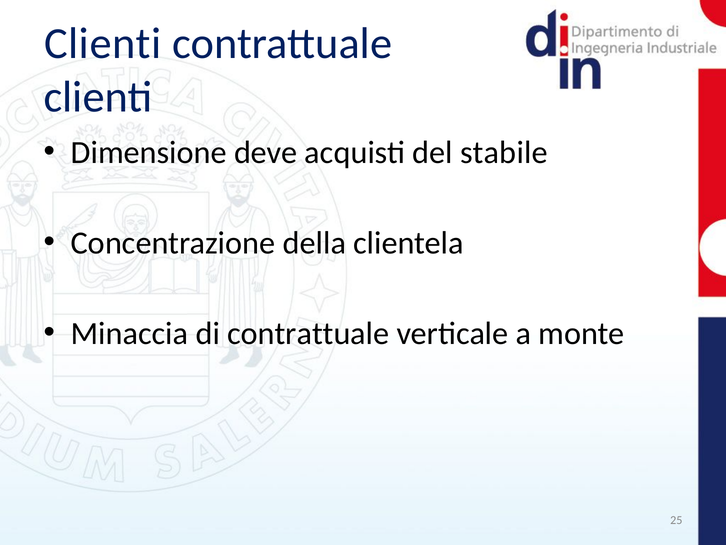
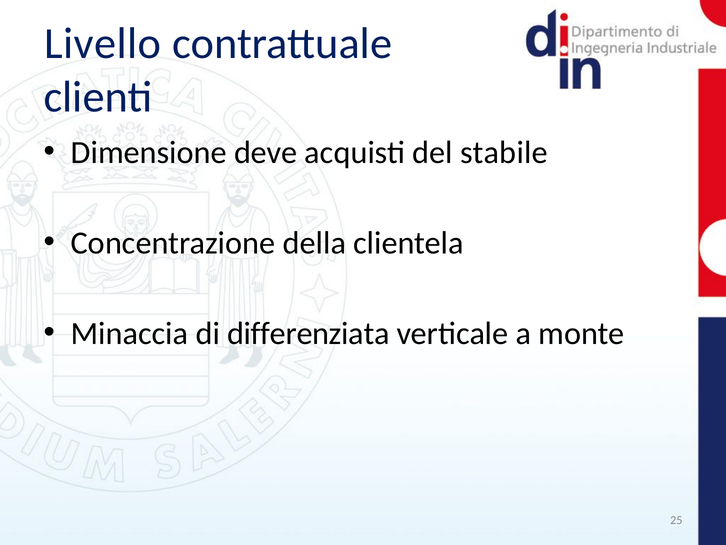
Clienti: Clienti -> Livello (103, 44)
di contrattuale: contrattuale -> differenziata (308, 333)
